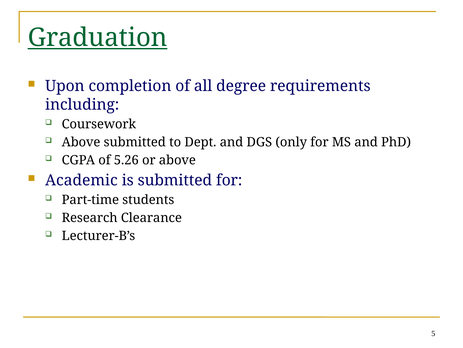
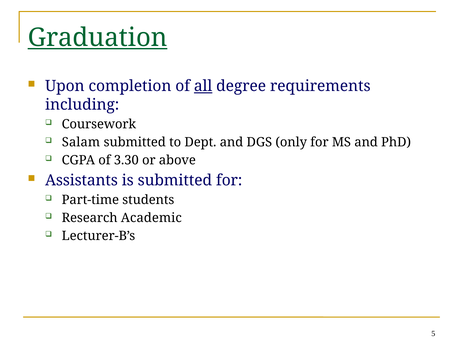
all underline: none -> present (203, 86)
Above: Above -> Salam (81, 142)
5.26: 5.26 -> 3.30 (126, 160)
Academic: Academic -> Assistants (81, 180)
Clearance: Clearance -> Academic (151, 218)
